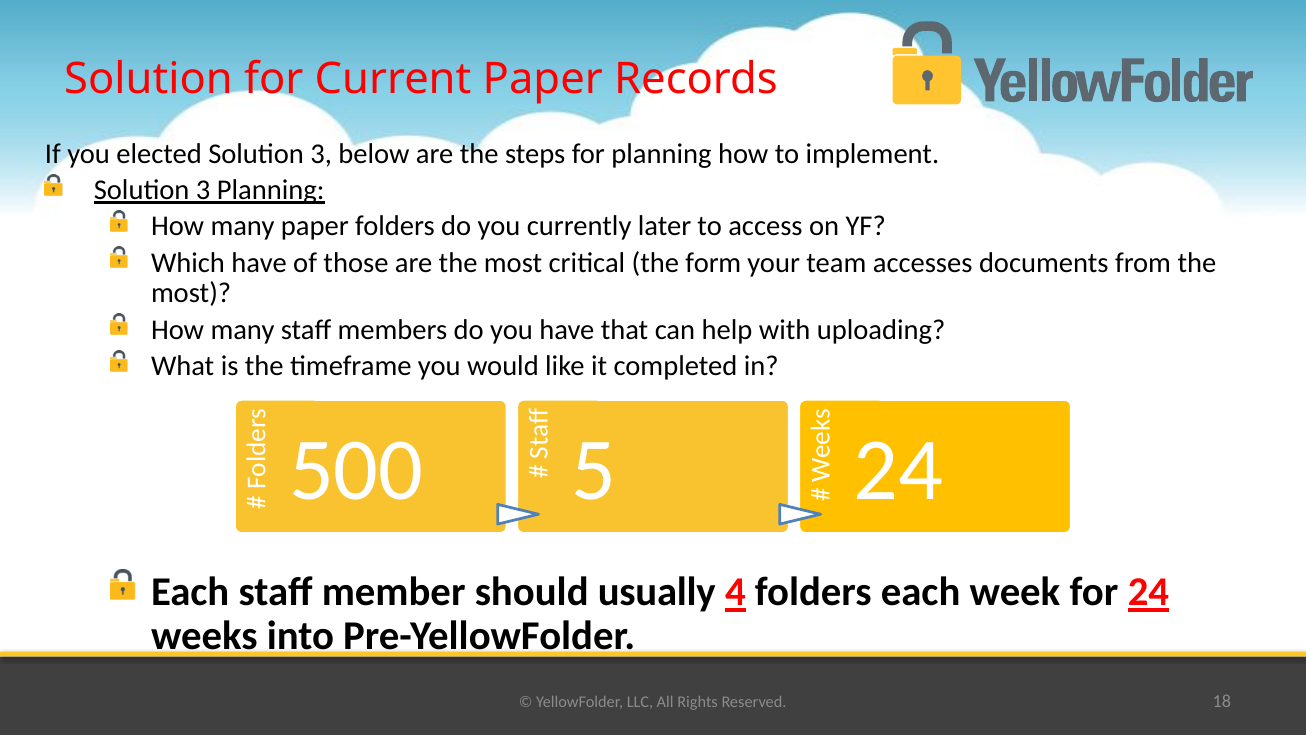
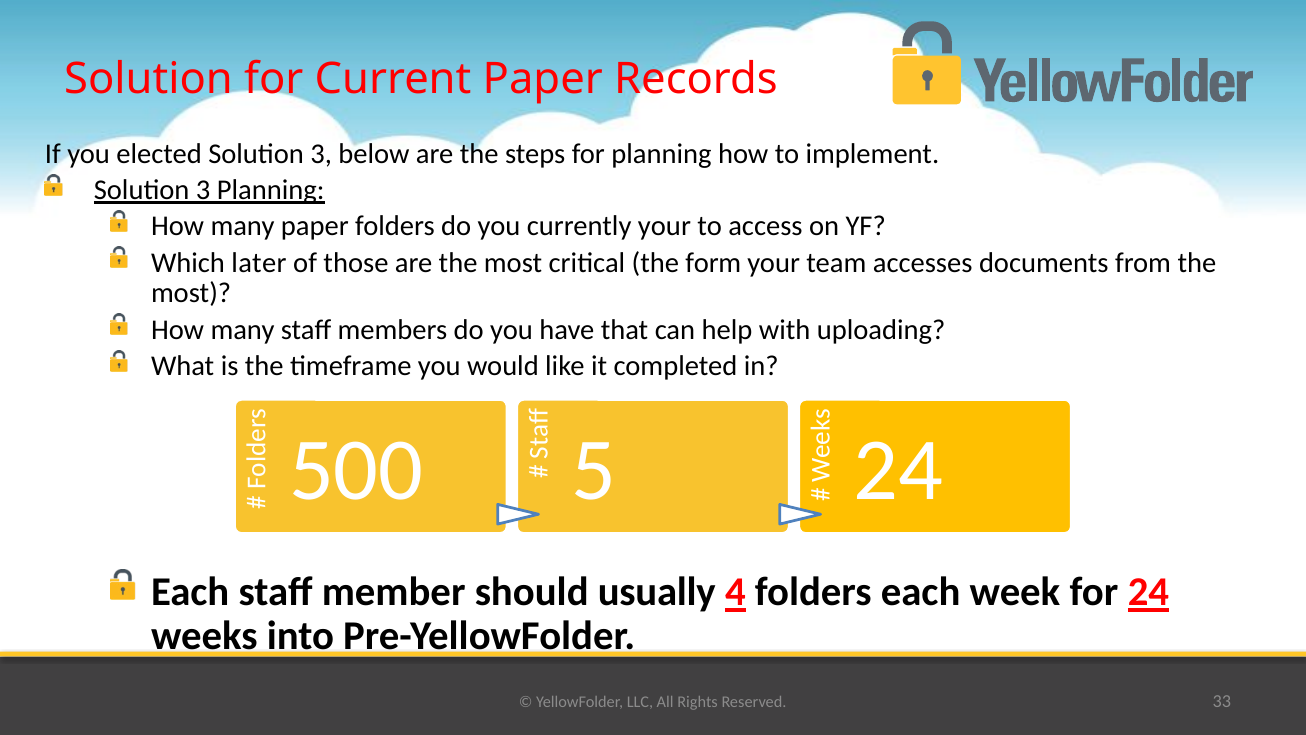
currently later: later -> your (664, 226)
Which have: have -> later (259, 263)
18: 18 -> 33 (1222, 701)
